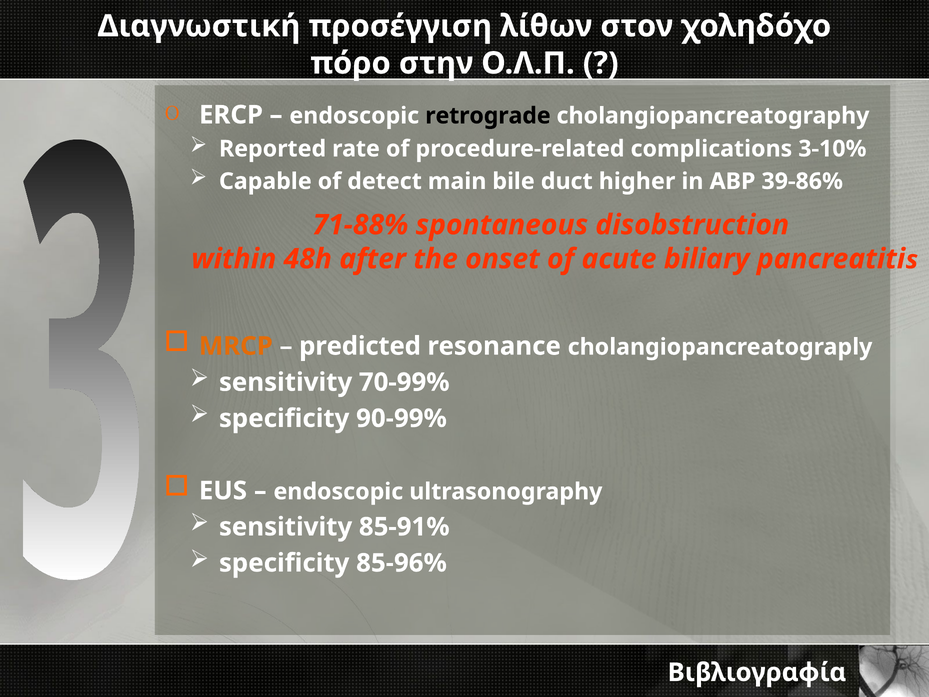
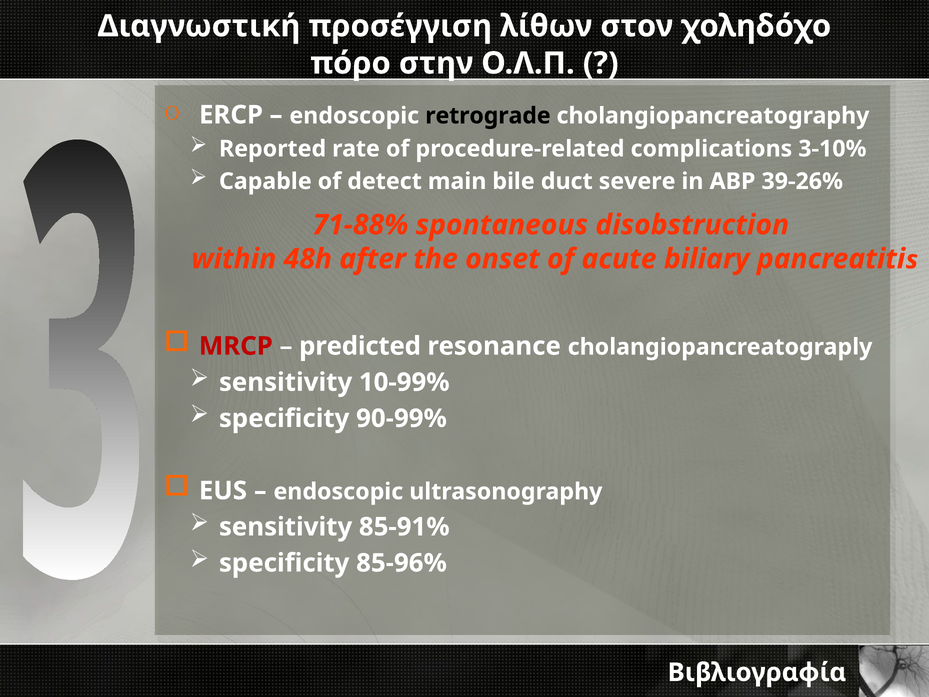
higher: higher -> severe (637, 181)
39-86%: 39-86% -> 39-26% (802, 181)
MRCP colour: orange -> red (236, 346)
70-99%: 70-99% -> 10-99% (404, 382)
